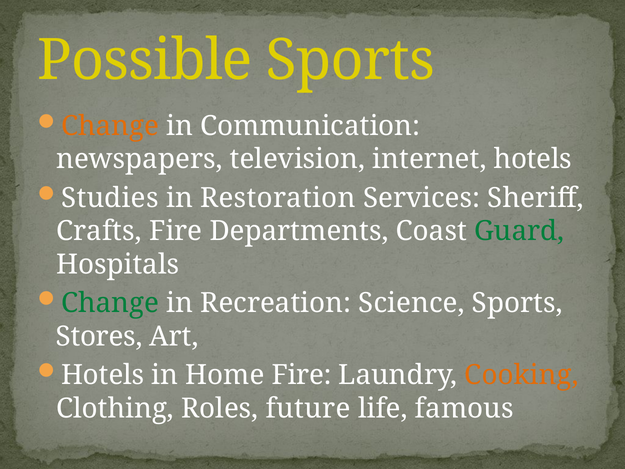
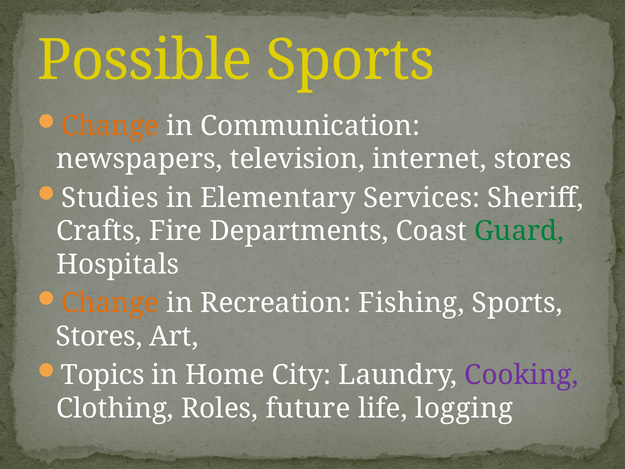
internet hotels: hotels -> stores (533, 159)
Restoration: Restoration -> Elementary (278, 198)
Change colour: green -> orange (110, 303)
Science: Science -> Fishing (411, 303)
Hotels: Hotels -> Topics (103, 375)
Home Fire: Fire -> City (302, 375)
Cooking colour: orange -> purple (522, 375)
famous: famous -> logging (464, 408)
